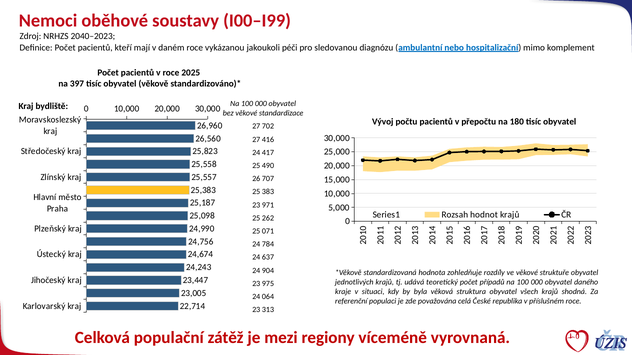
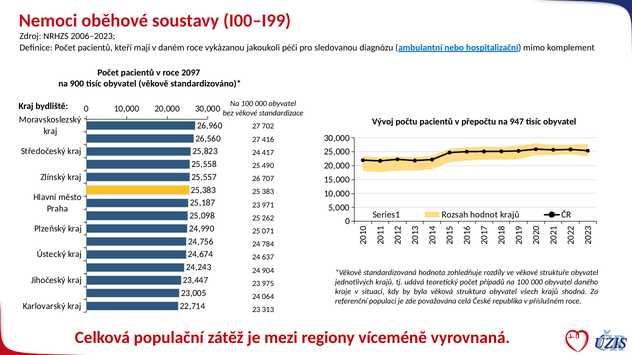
2040–2023: 2040–2023 -> 2006–2023 (93, 36)
2025: 2025 -> 2097 (191, 73)
397: 397 -> 900 (77, 84)
180: 180 -> 947 (517, 122)
